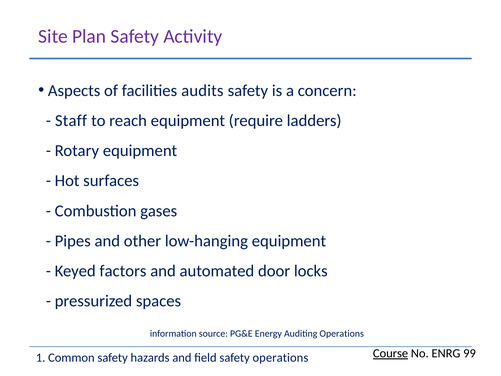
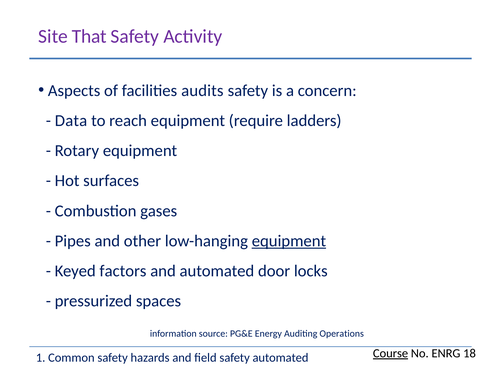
Plan: Plan -> That (89, 36)
Staff: Staff -> Data (71, 121)
equipment underline: none -> present (289, 241)
99: 99 -> 18 (470, 353)
safety operations: operations -> automated (281, 357)
